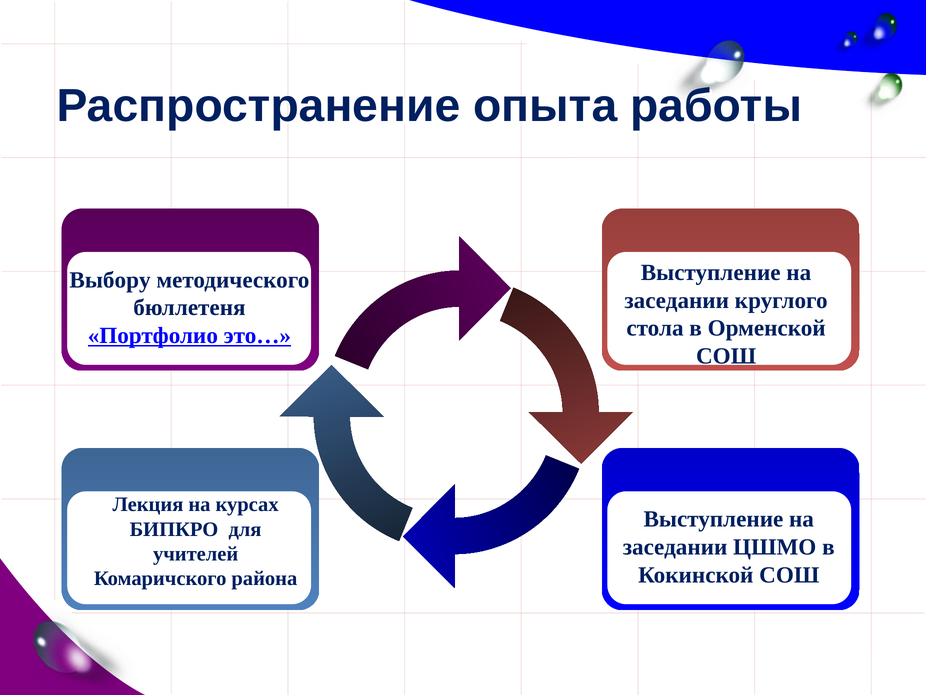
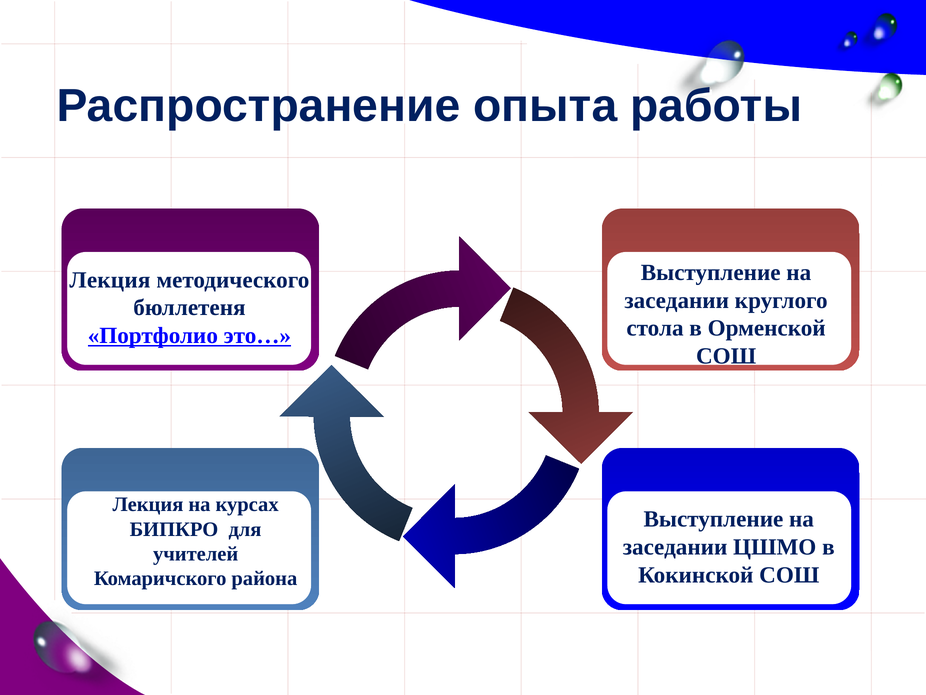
Выбору: Выбору -> Лекция (110, 280)
